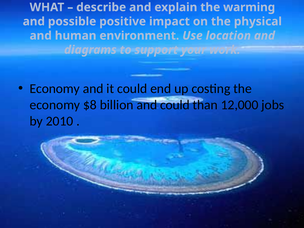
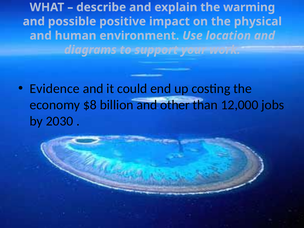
Economy: Economy -> Evidence (55, 89)
and could: could -> other (175, 105)
2010: 2010 -> 2030 (60, 121)
